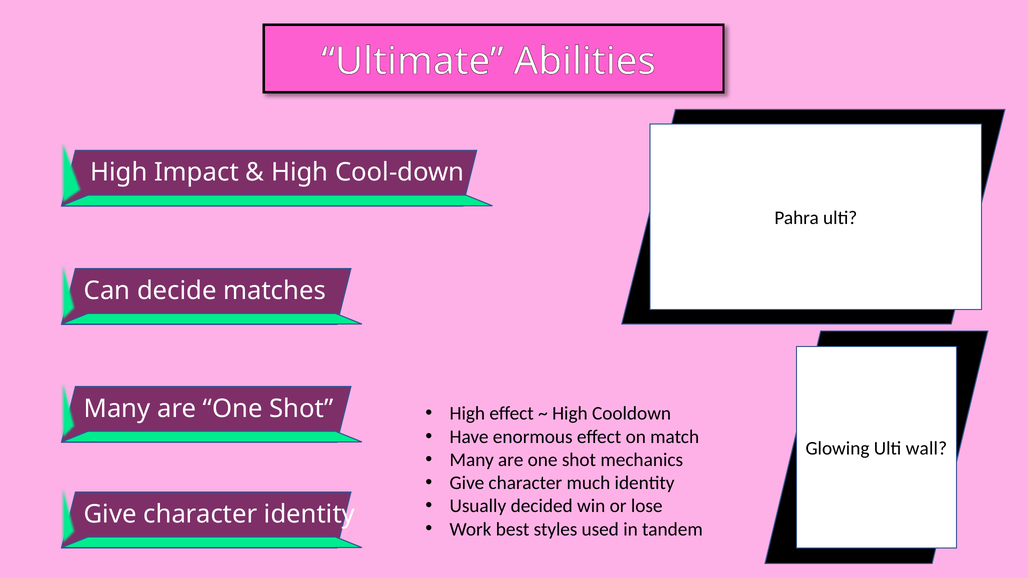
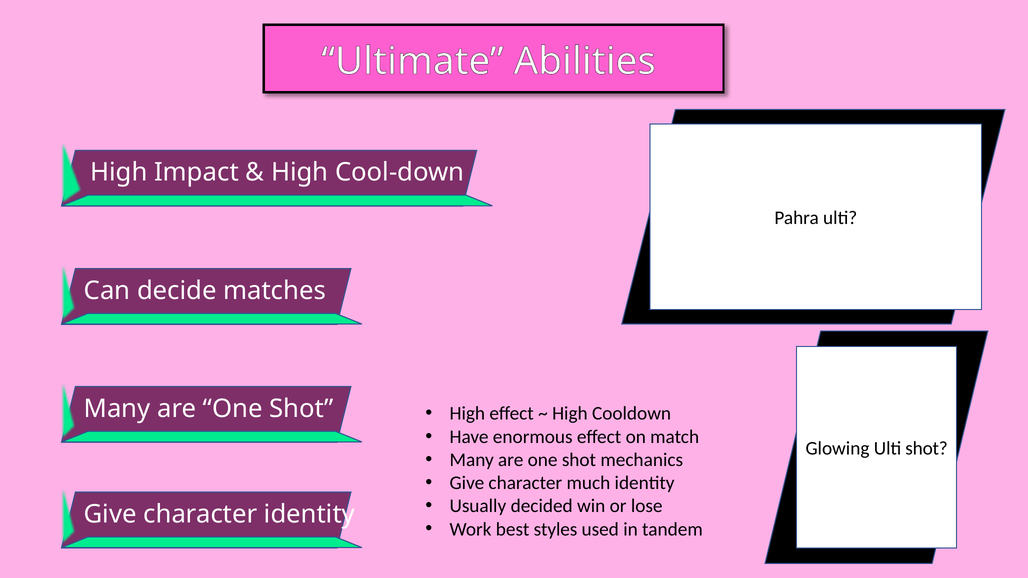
Ulti wall: wall -> shot (927, 449)
